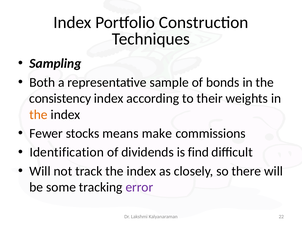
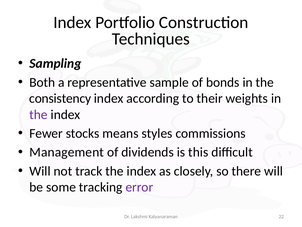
the colour: orange -> purple (39, 114)
make: make -> styles (157, 133)
Identification: Identification -> Management (67, 152)
find: find -> this (198, 152)
